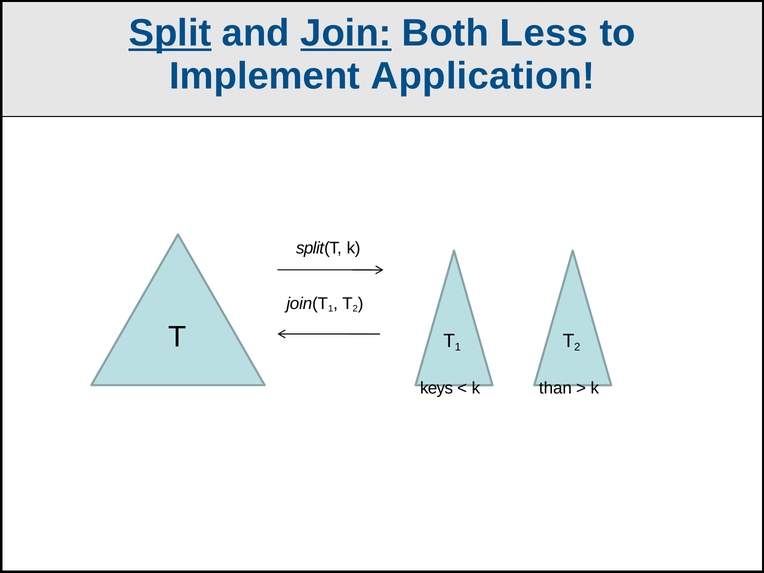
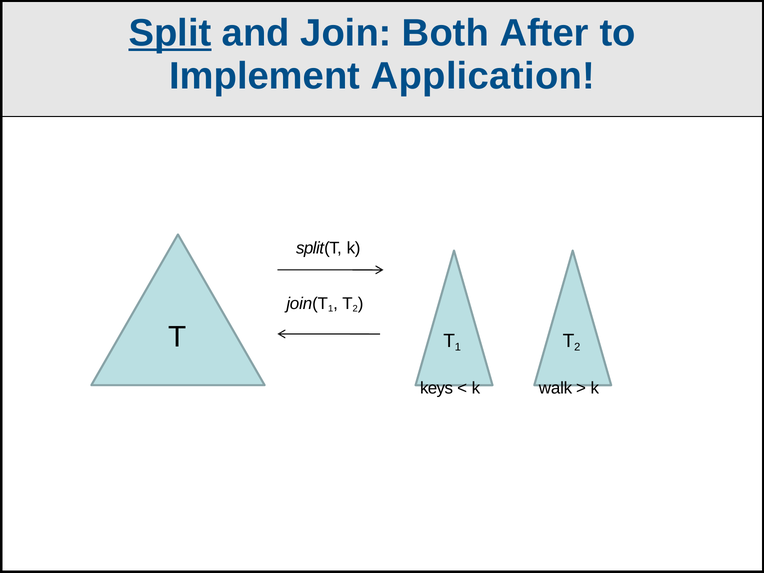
Join underline: present -> none (346, 33)
Less: Less -> After (544, 33)
than: than -> walk (556, 388)
